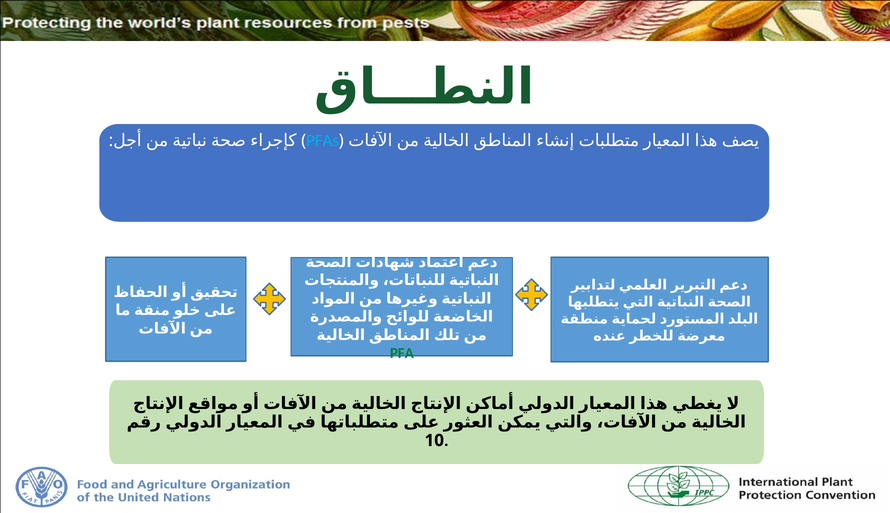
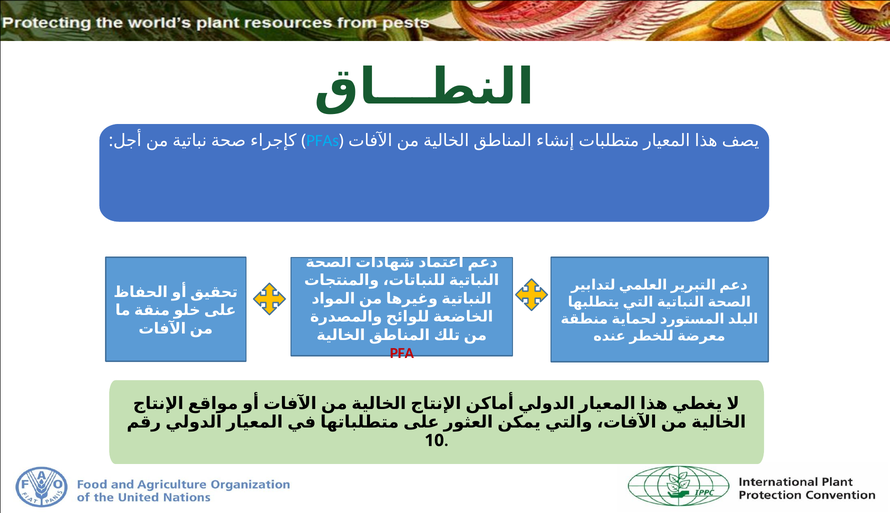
PFA colour: green -> red (402, 354)
